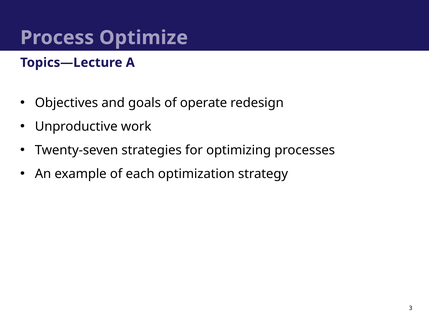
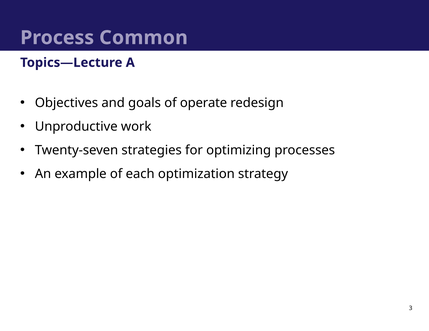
Optimize: Optimize -> Common (144, 38)
